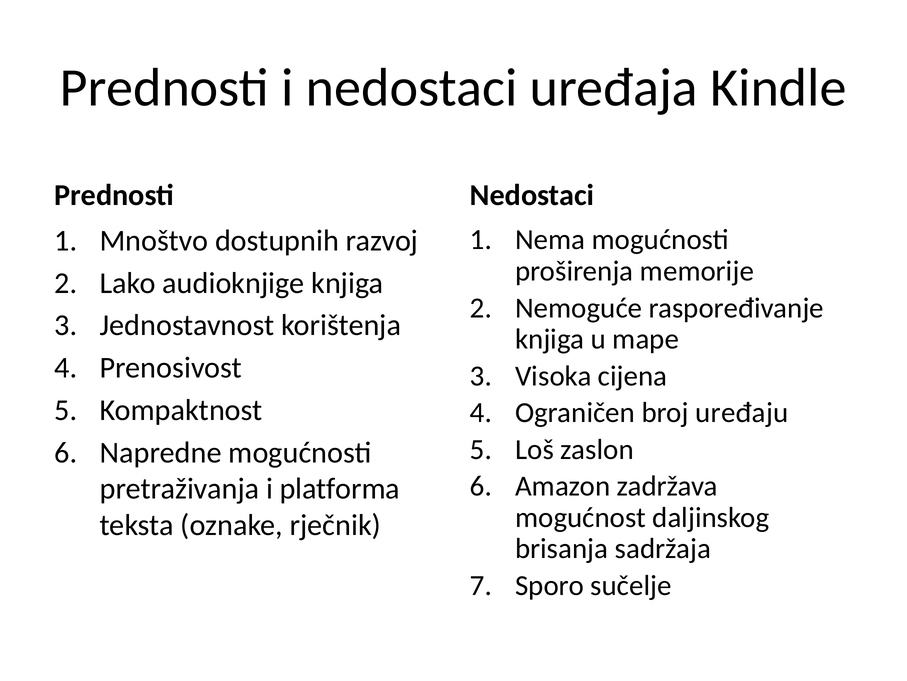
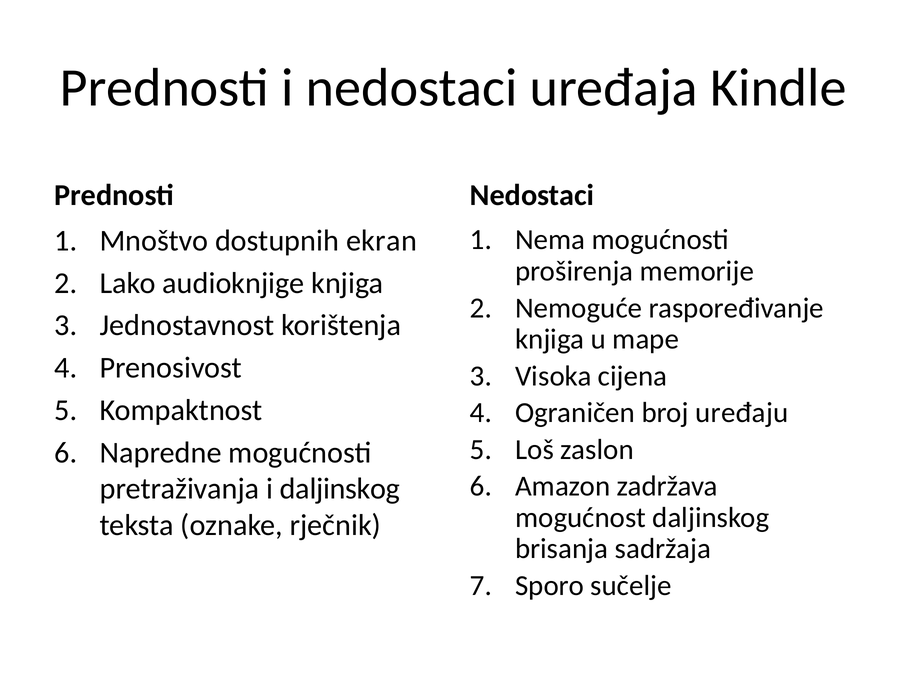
razvoj: razvoj -> ekran (381, 241)
i platforma: platforma -> daljinskog (340, 488)
